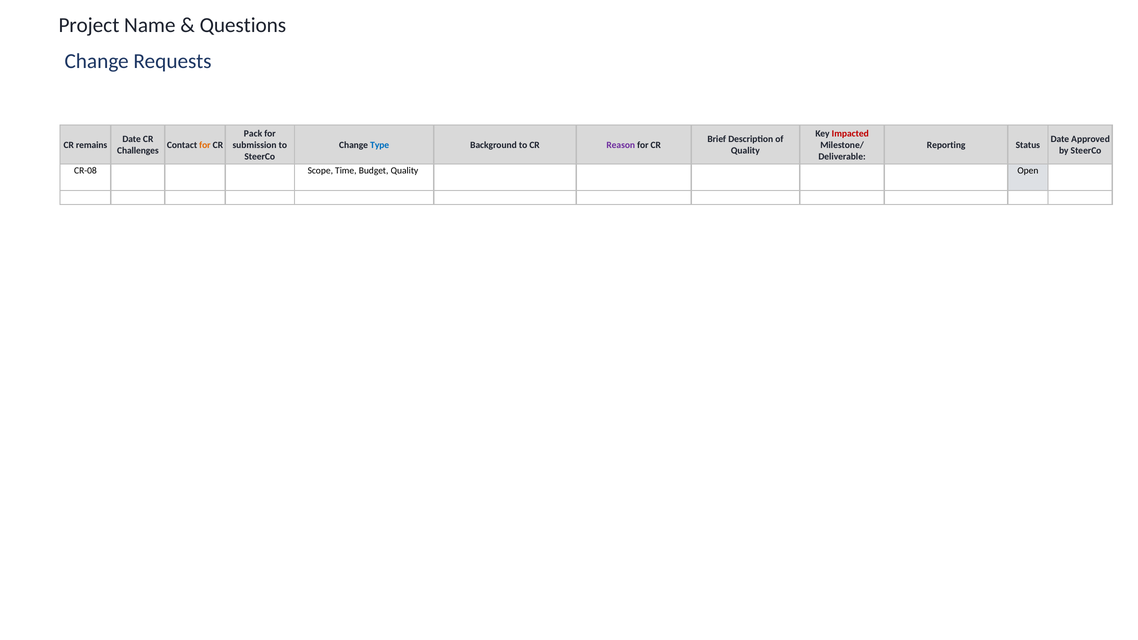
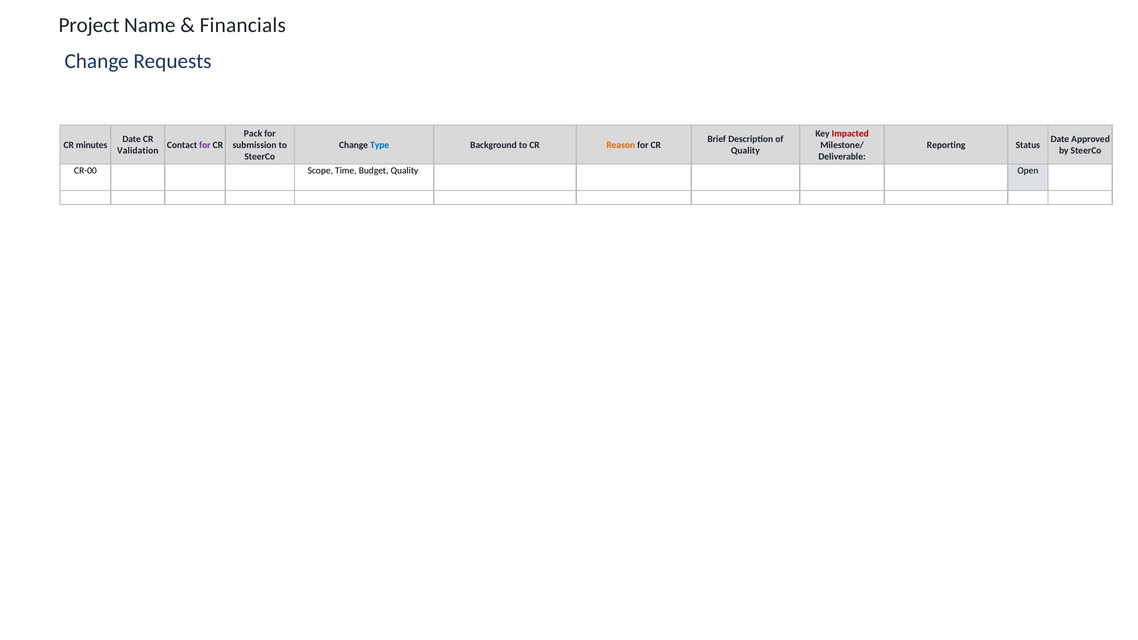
Questions: Questions -> Financials (243, 25)
remains: remains -> minutes (92, 145)
for colour: orange -> purple (205, 145)
Reason colour: purple -> orange (621, 145)
Challenges: Challenges -> Validation (138, 151)
CR-08: CR-08 -> CR-00 (85, 171)
